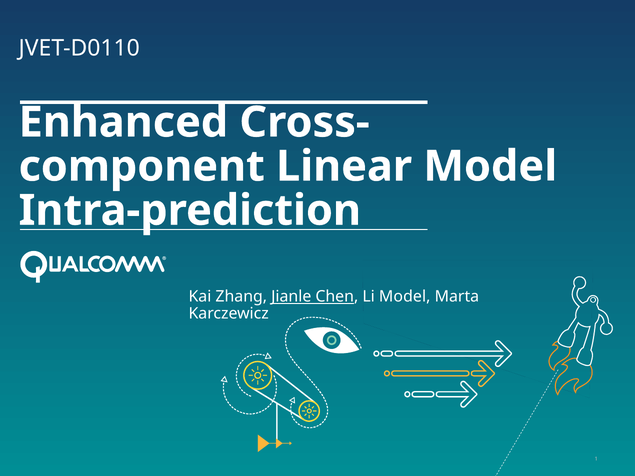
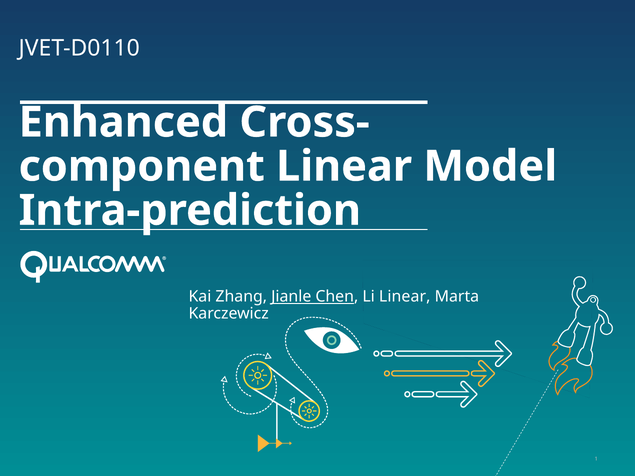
Li Model: Model -> Linear (405, 296)
